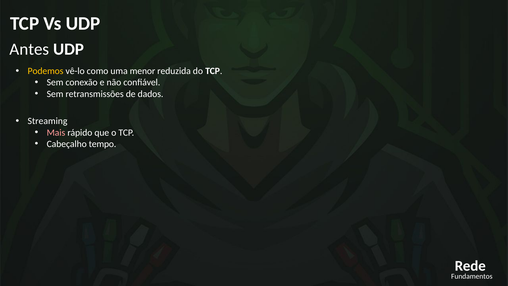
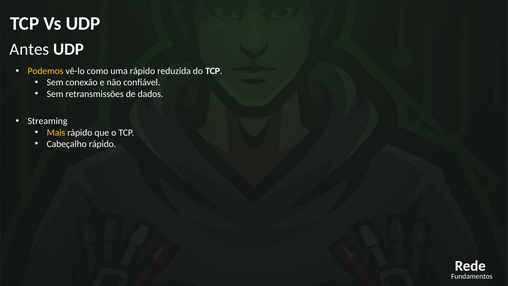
uma menor: menor -> rápido (142, 71)
Mais colour: pink -> yellow (56, 132)
Cabeçalho tempo: tempo -> rápido (102, 144)
